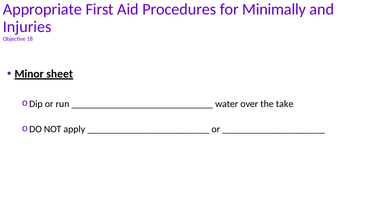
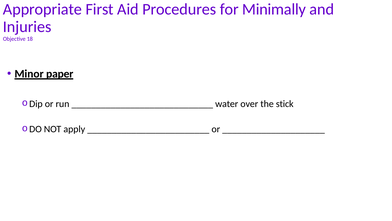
sheet: sheet -> paper (60, 74)
take: take -> stick (285, 104)
